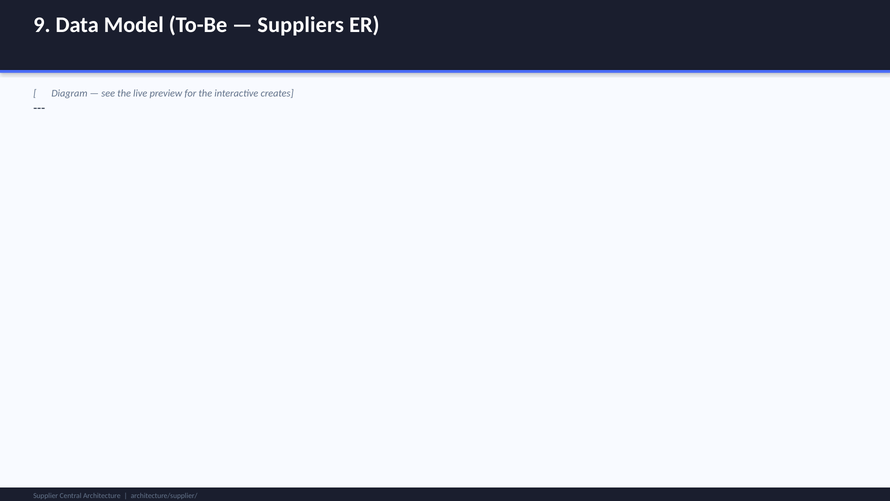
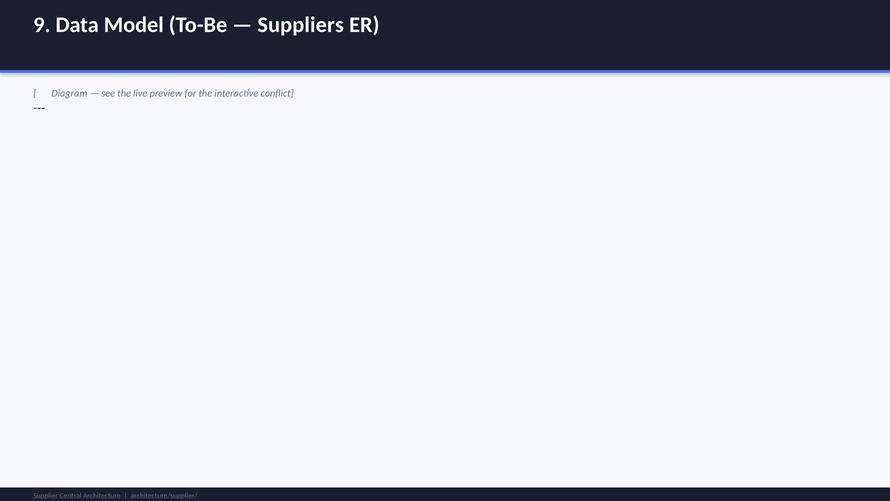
creates: creates -> conflict (277, 94)
